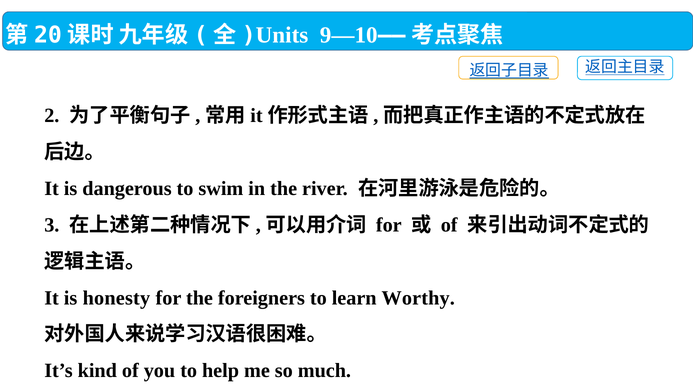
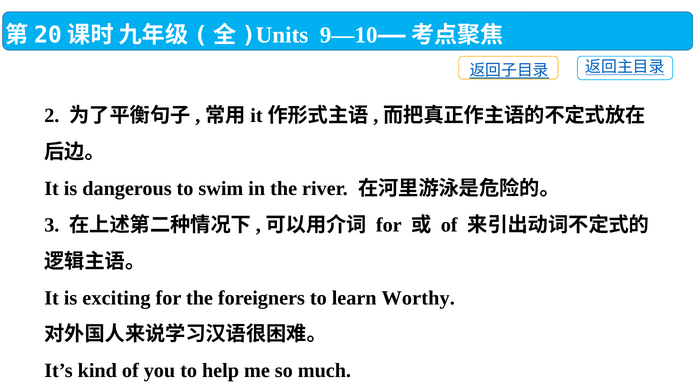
honesty: honesty -> exciting (116, 298)
